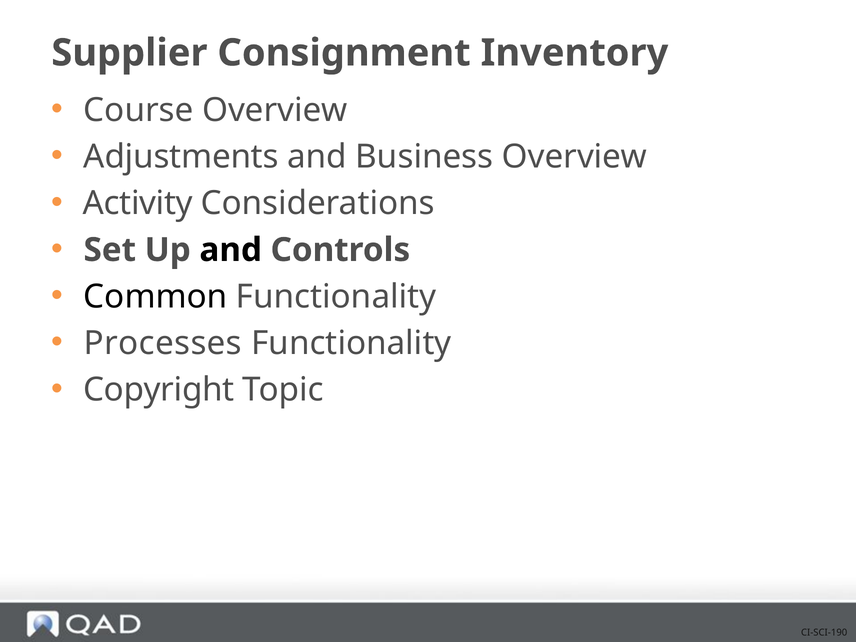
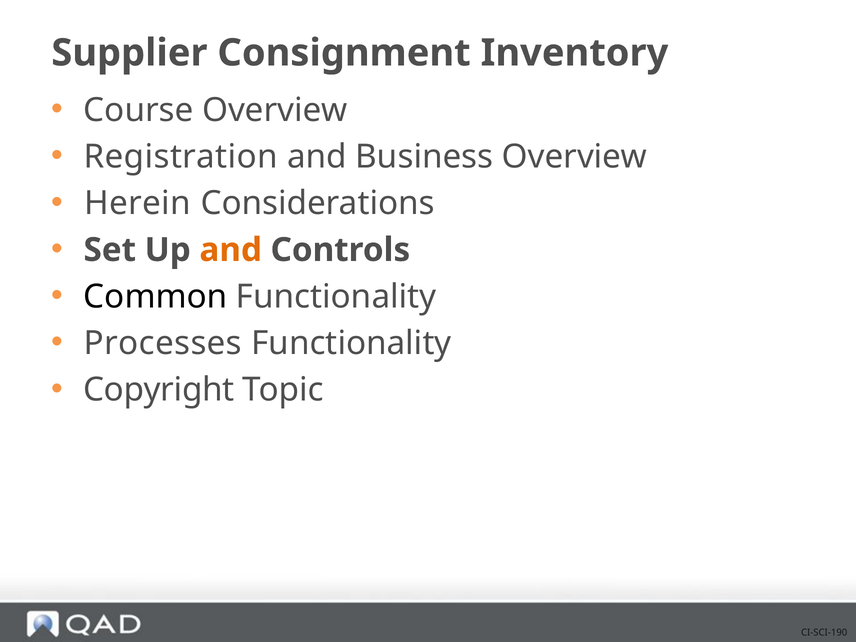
Adjustments: Adjustments -> Registration (181, 157)
Activity: Activity -> Herein (138, 203)
and colour: black -> orange (231, 250)
